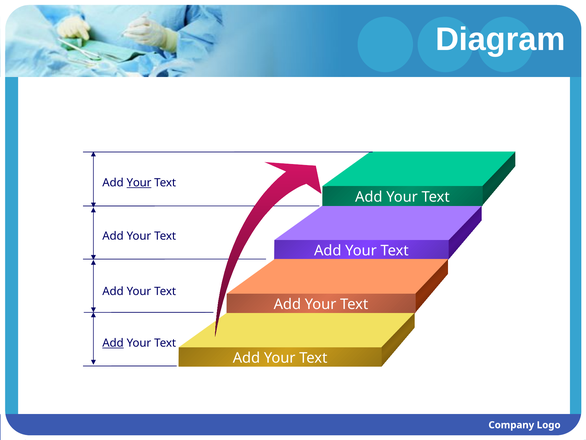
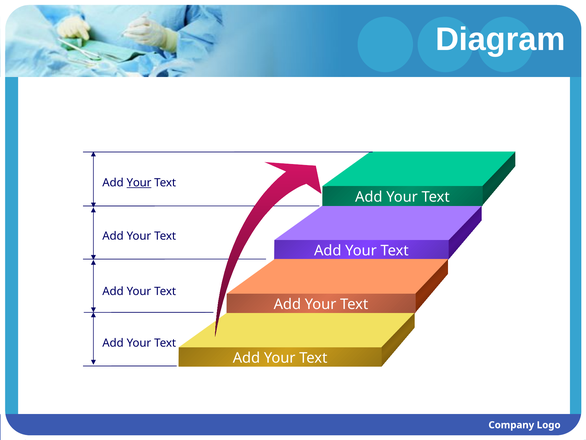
Add underline: present -> none (113, 343)
